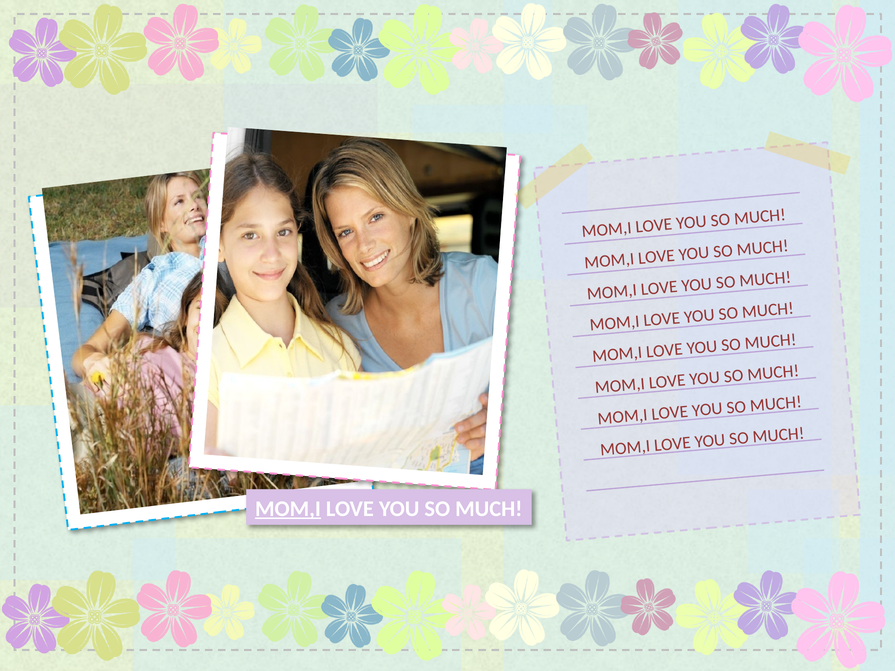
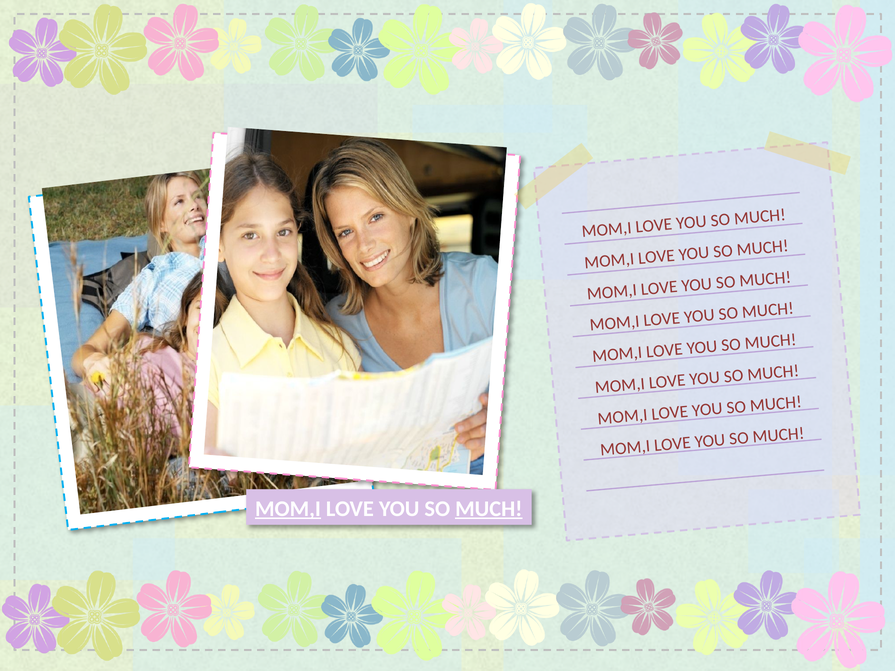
MUCH underline: none -> present (489, 509)
